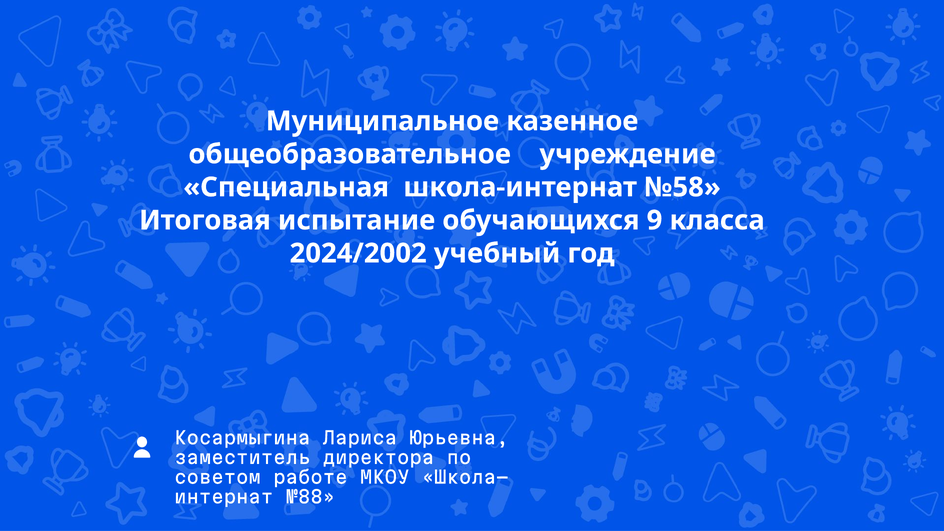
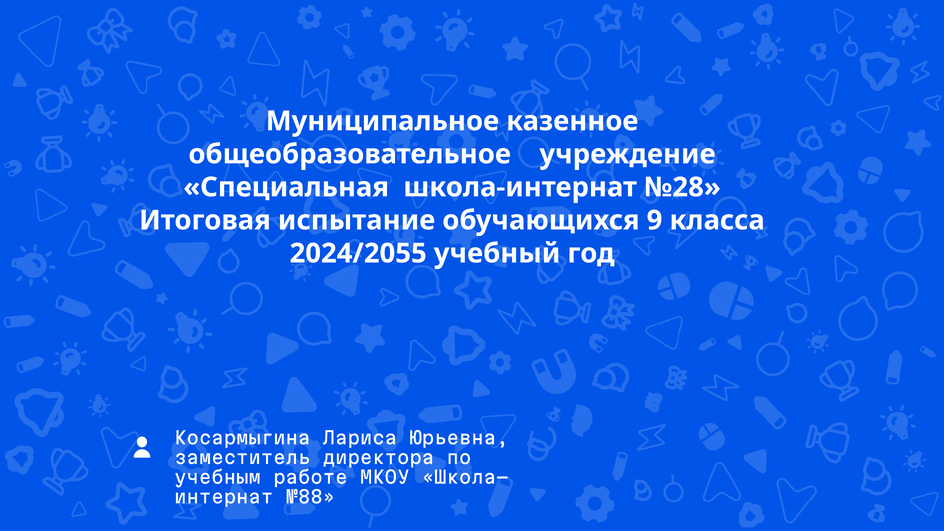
№58: №58 -> №28 (682, 187)
2024/2002: 2024/2002 -> 2024/2055 (358, 253)
советом: советом -> учебным (217, 478)
